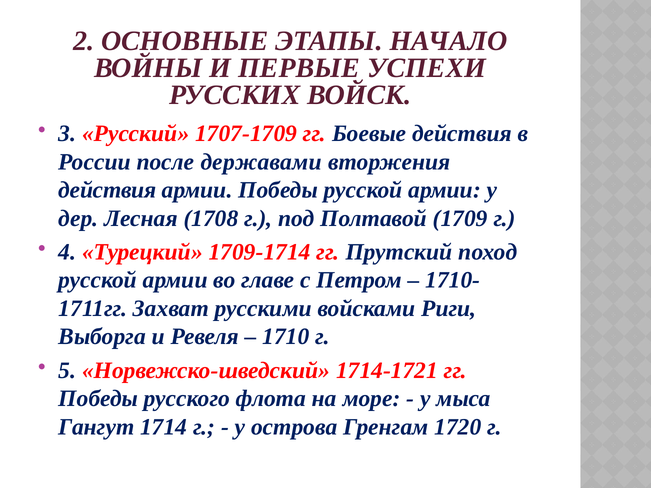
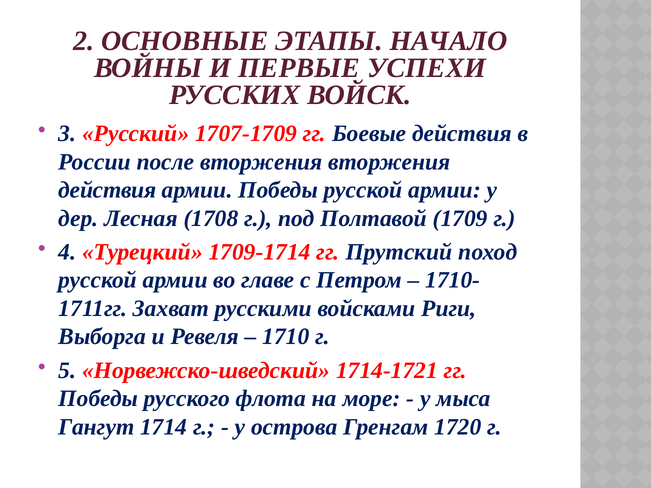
после державами: державами -> вторжения (261, 162)
